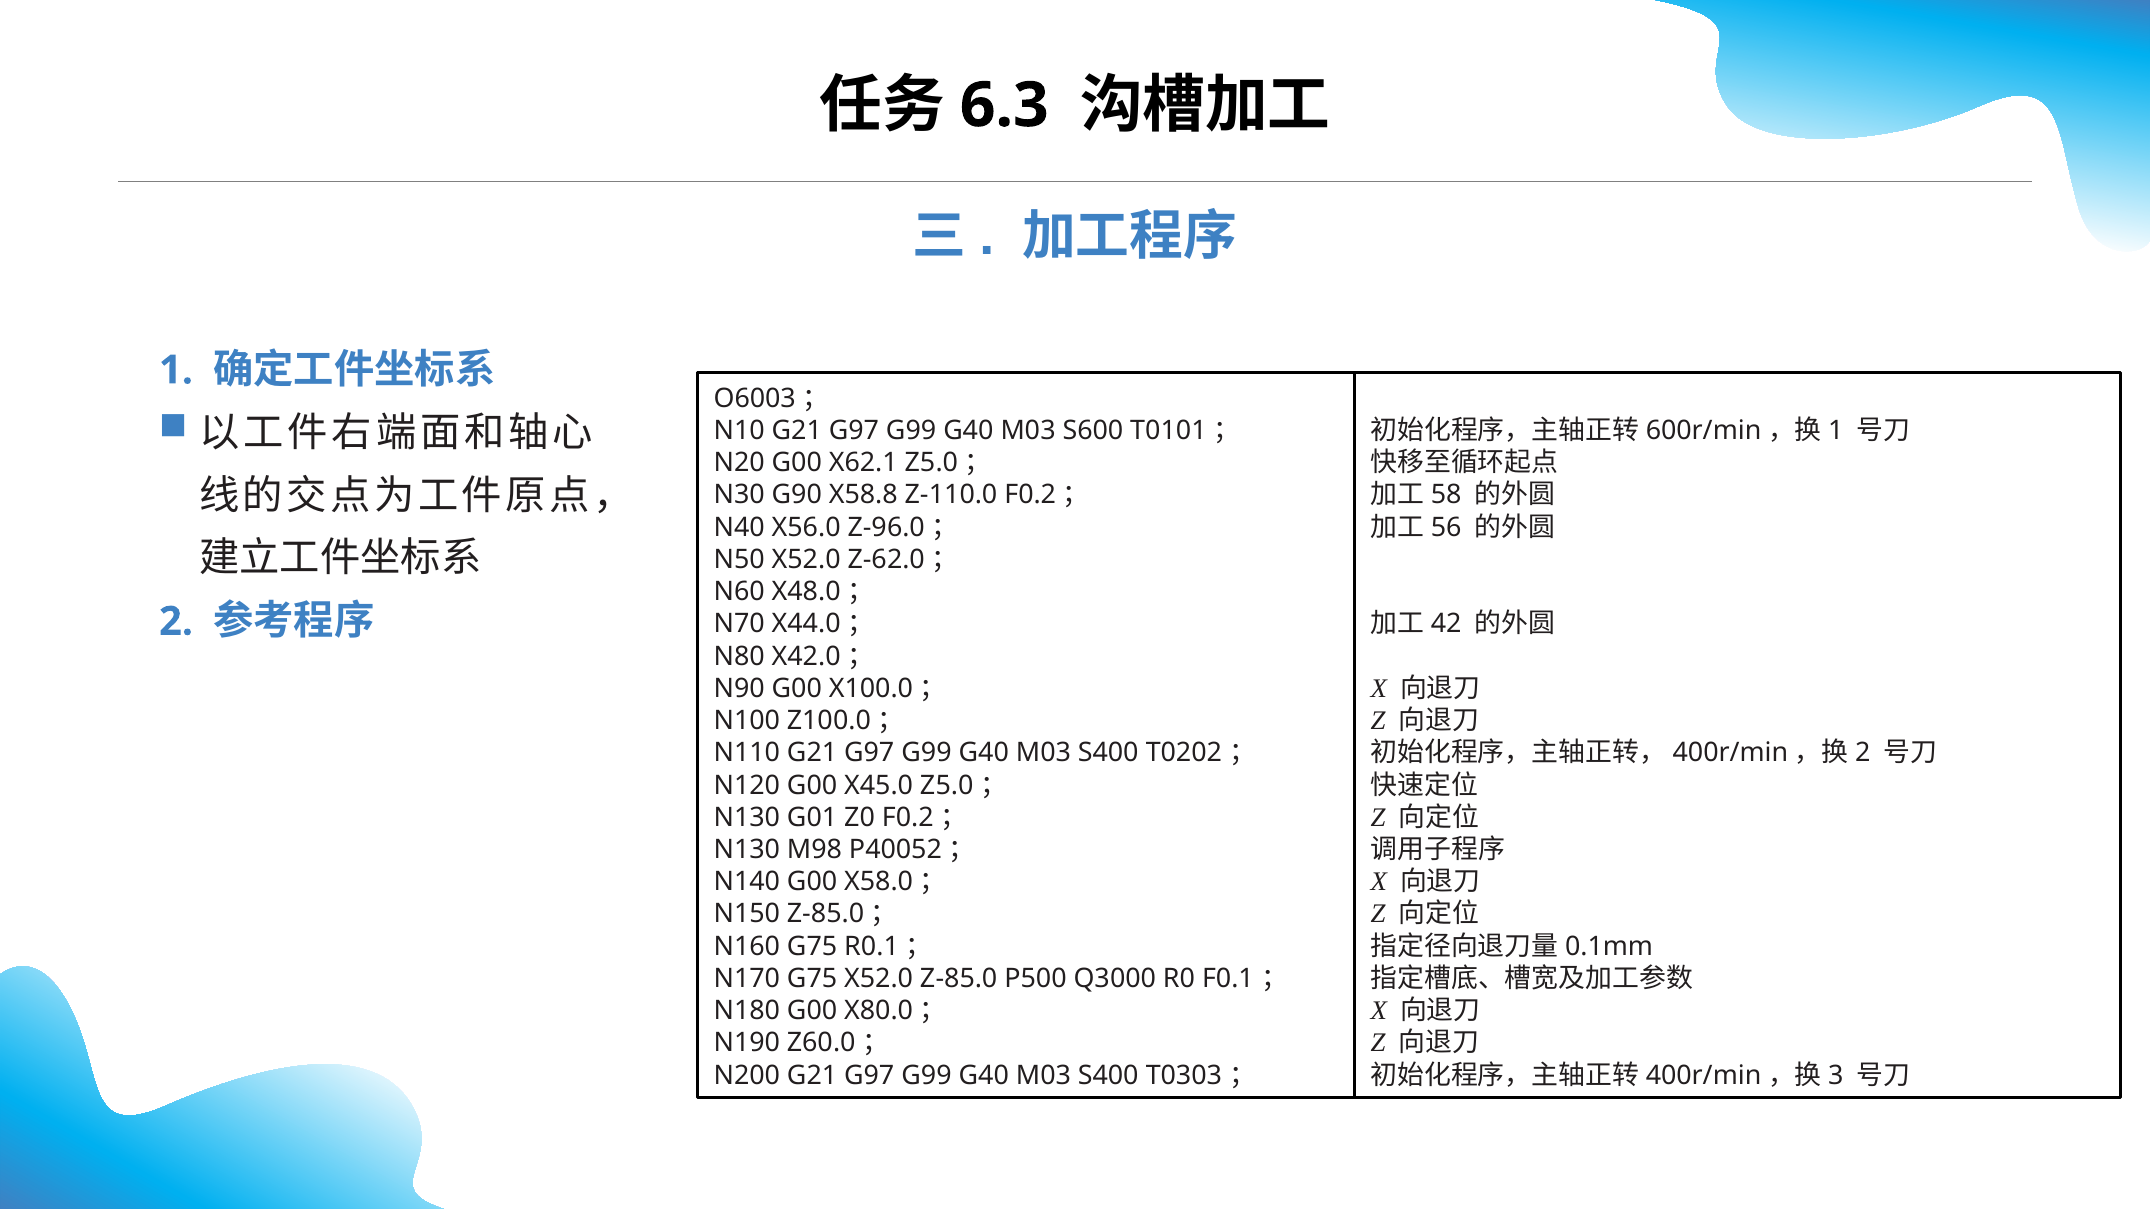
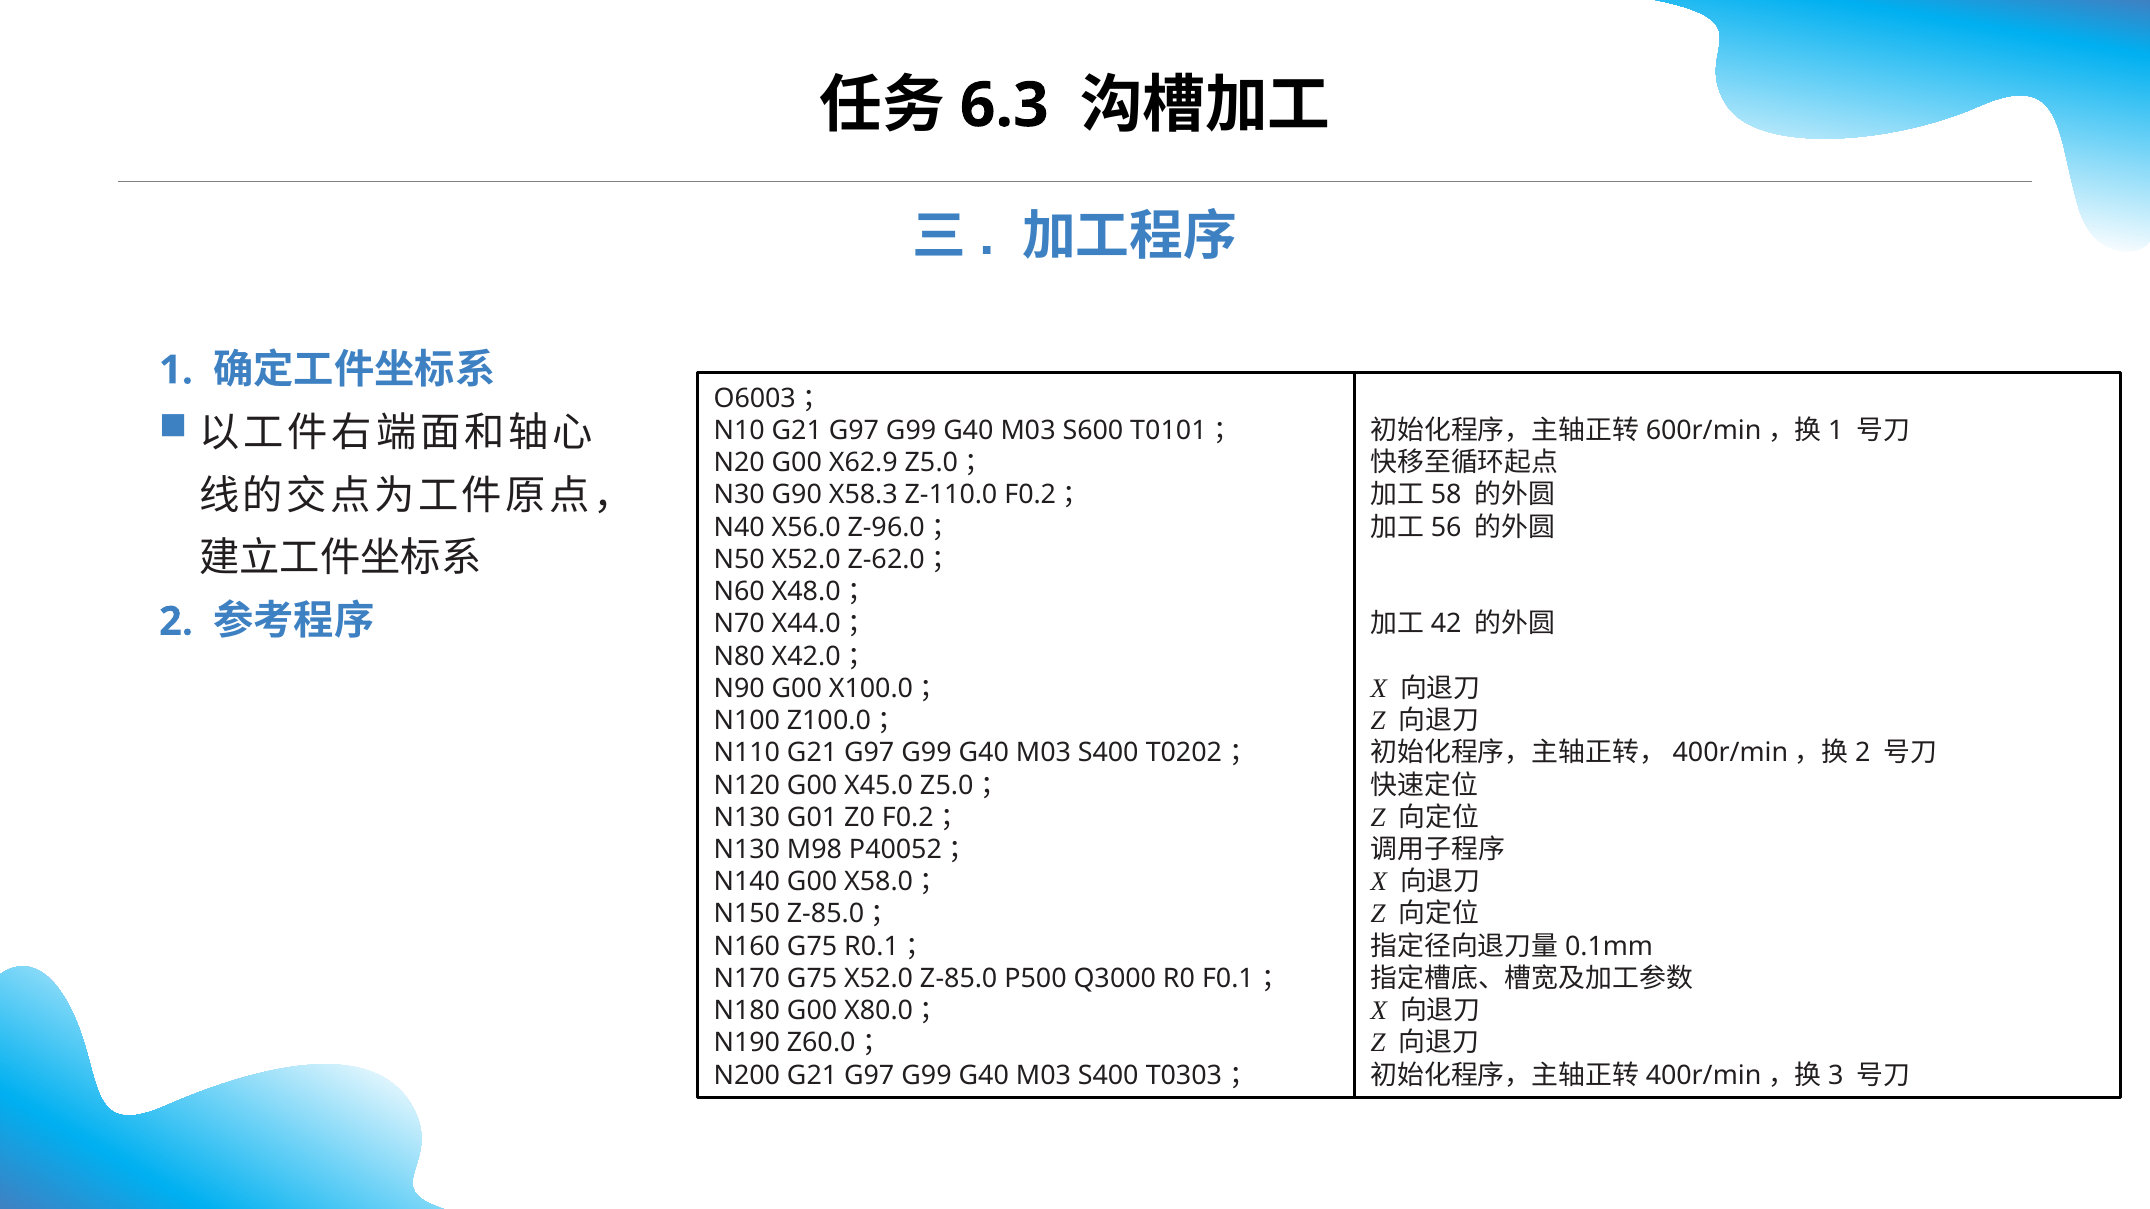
X62.1: X62.1 -> X62.9 (863, 463)
X58.8: X58.8 -> X58.3 (863, 495)
